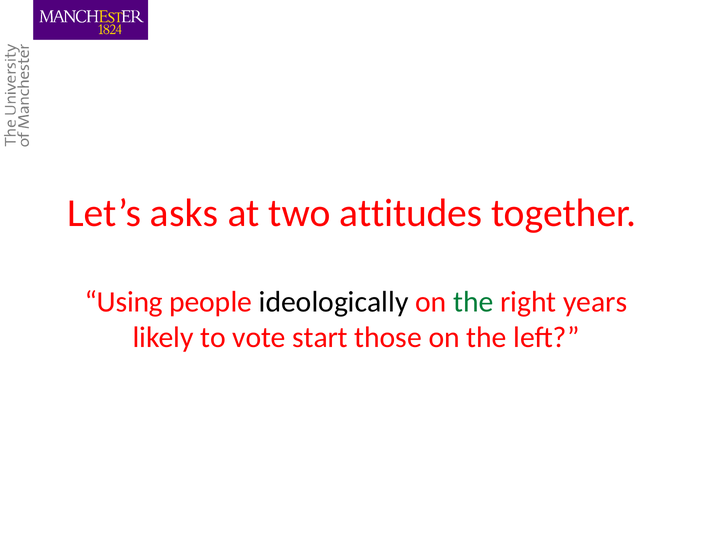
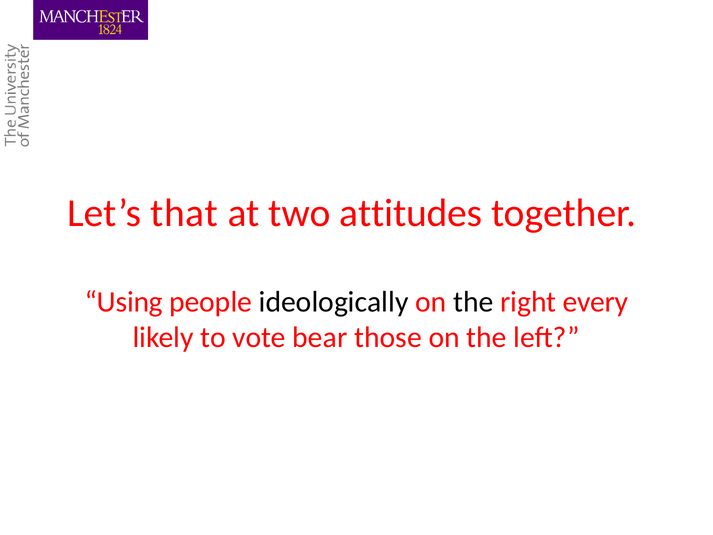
asks: asks -> that (184, 213)
the colour: green -> black (473, 302)
years: years -> every (595, 302)
start: start -> bear (320, 337)
